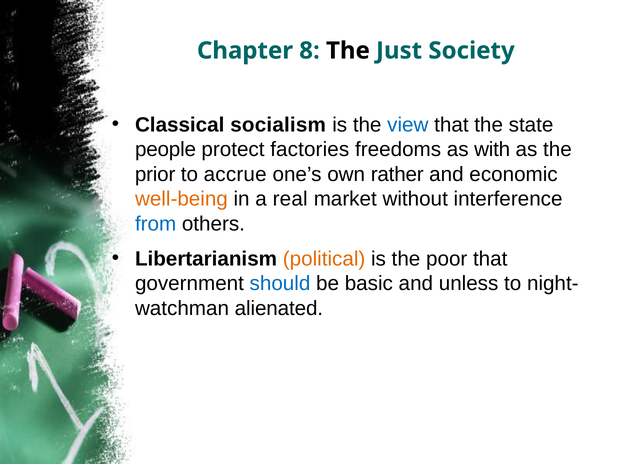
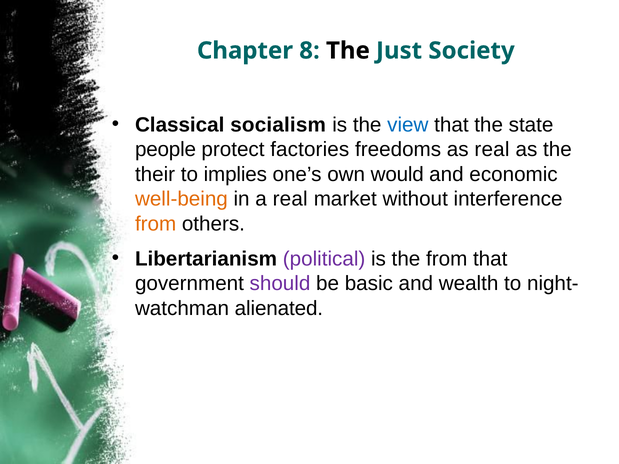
as with: with -> real (492, 150)
prior: prior -> their (155, 174)
accrue: accrue -> implies (235, 174)
rather: rather -> would (397, 174)
from colour: blue -> orange (156, 224)
political colour: orange -> purple (324, 259)
the poor: poor -> from (447, 259)
should colour: blue -> purple (280, 284)
unless: unless -> wealth (469, 284)
